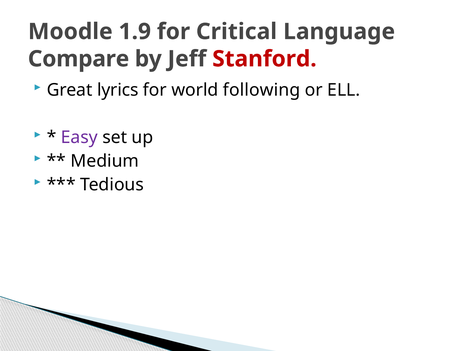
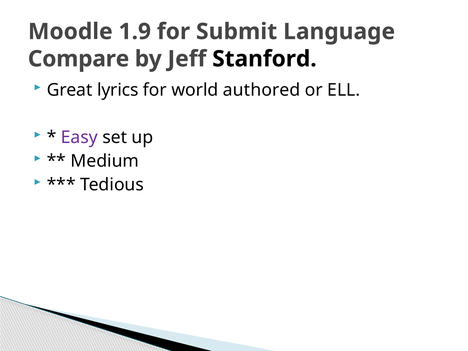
Critical: Critical -> Submit (237, 32)
Stanford colour: red -> black (264, 59)
following: following -> authored (262, 90)
